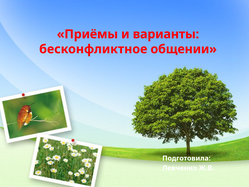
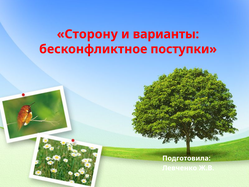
Приёмы: Приёмы -> Сторону (87, 34)
общении: общении -> поступки (184, 49)
